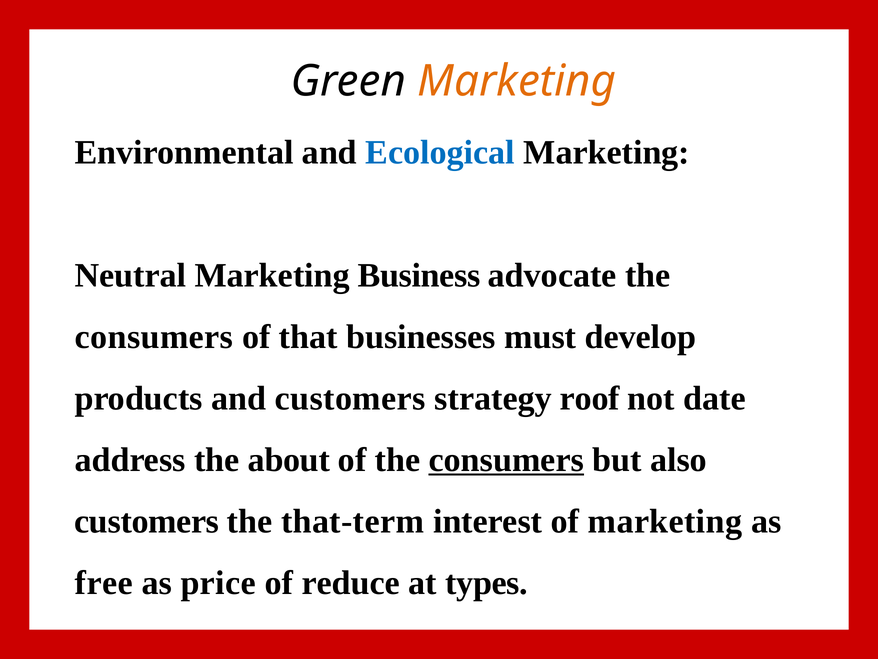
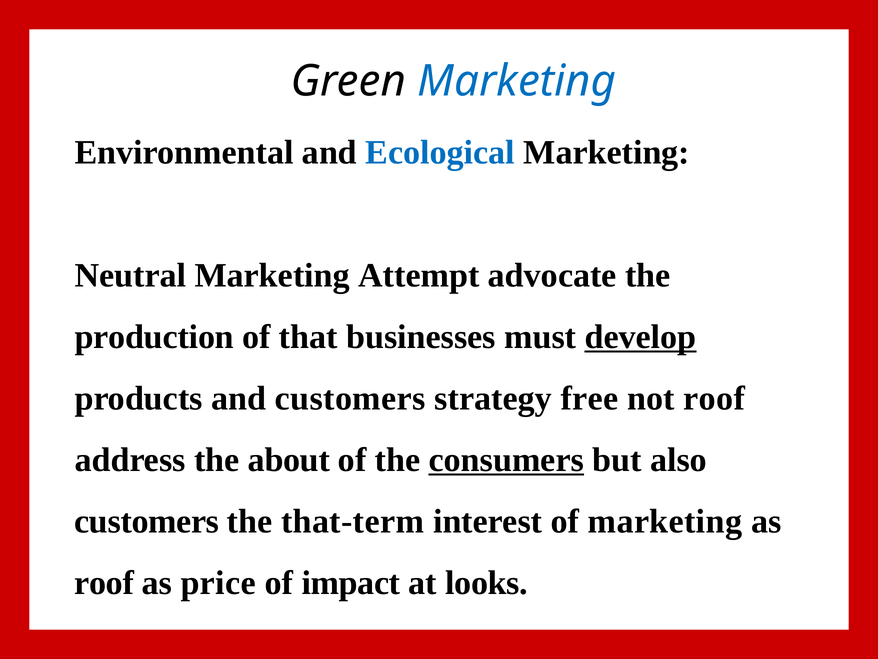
Marketing colour: orange -> blue (517, 81)
Business: Business -> Attempt (419, 275)
consumers: consumers -> production (154, 337)
develop underline: none -> present (641, 337)
roof: roof -> free (589, 398)
not date: date -> roof (714, 398)
free: free -> roof (104, 583)
reduce: reduce -> impact (351, 583)
types: types -> looks (487, 583)
